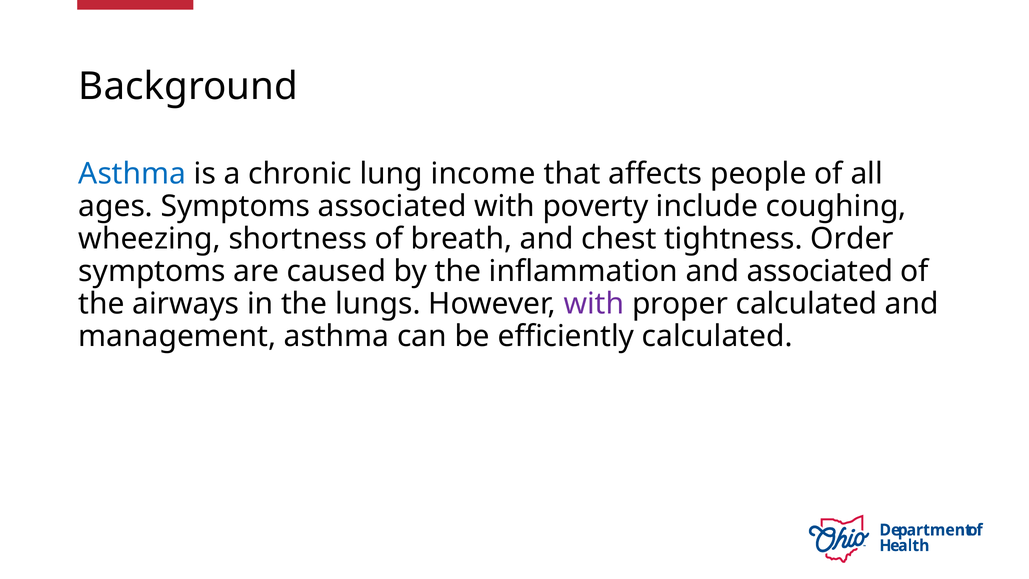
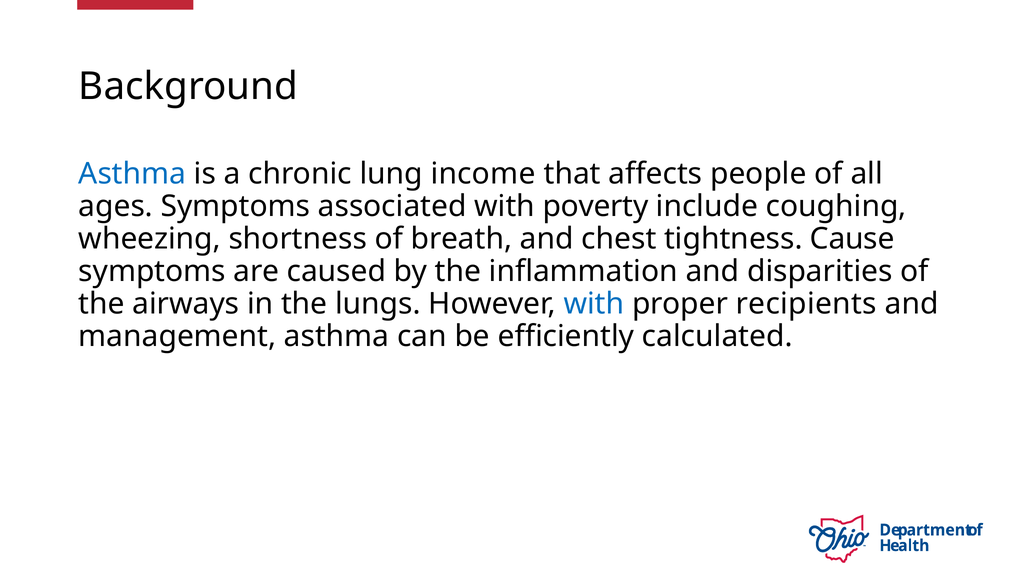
Order: Order -> Cause (852, 239)
and associated: associated -> disparities (820, 271)
with colour: purple -> blue (594, 304)
proper calculated: calculated -> recipients (806, 304)
